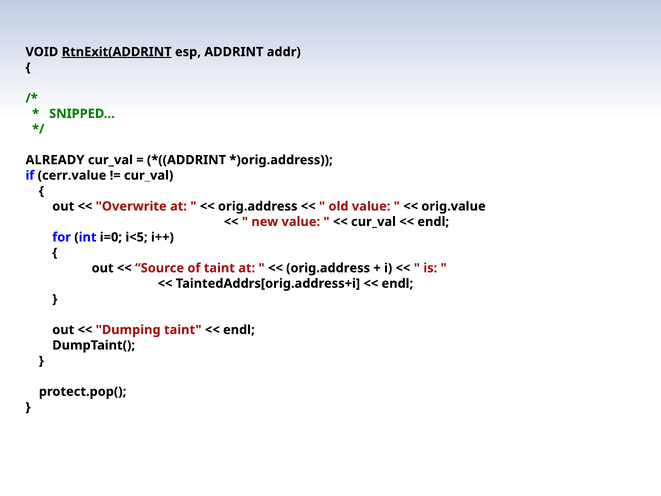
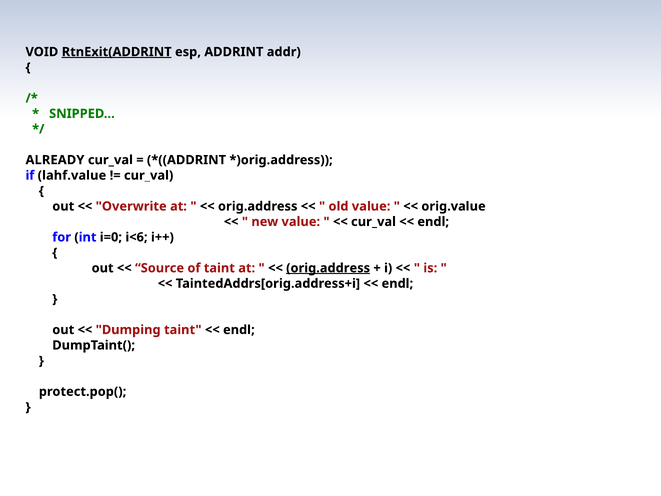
cerr.value: cerr.value -> lahf.value (72, 175)
i<5: i<5 -> i<6 (136, 237)
orig.address underline: none -> present (328, 268)
